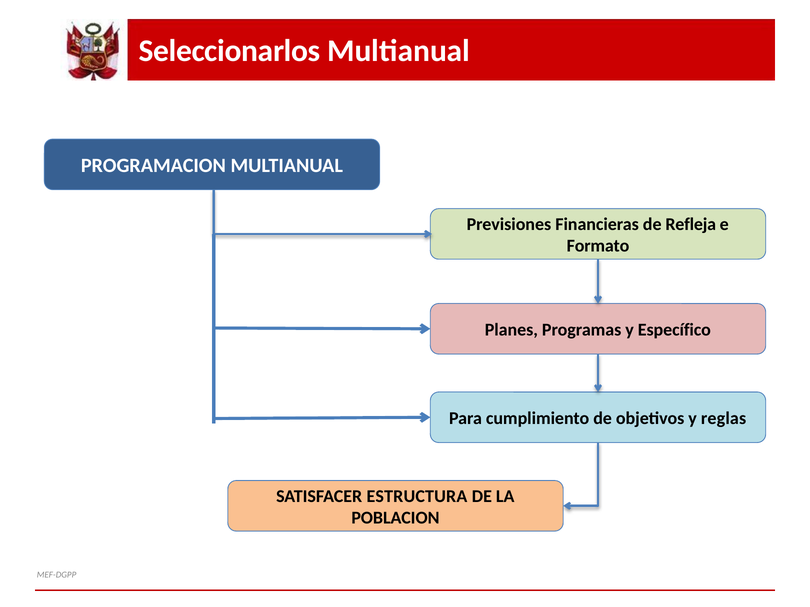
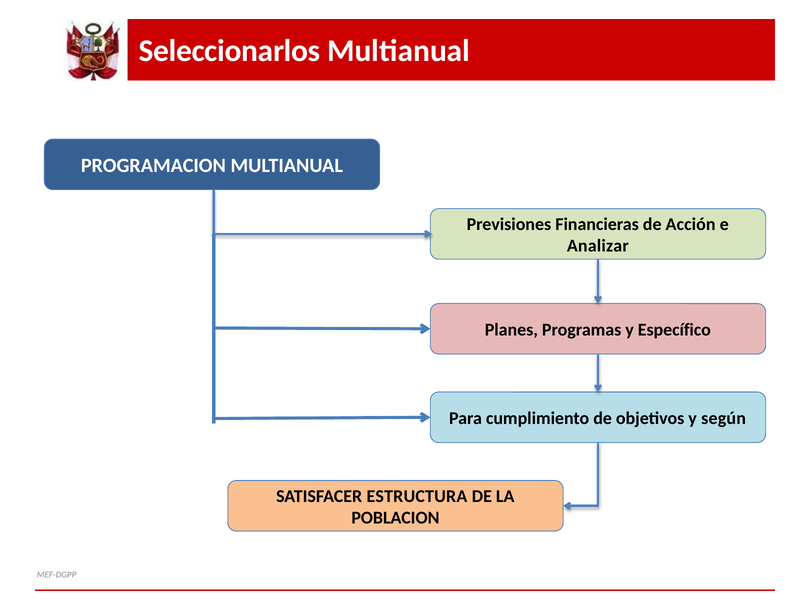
Refleja: Refleja -> Acción (691, 225)
Formato: Formato -> Analizar (598, 246)
reglas: reglas -> según (724, 419)
